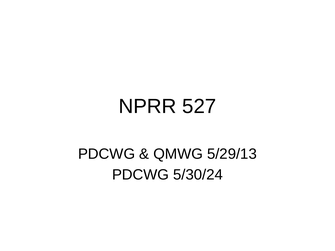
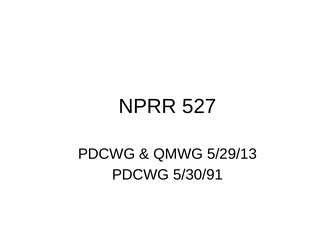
5/30/24: 5/30/24 -> 5/30/91 (198, 175)
